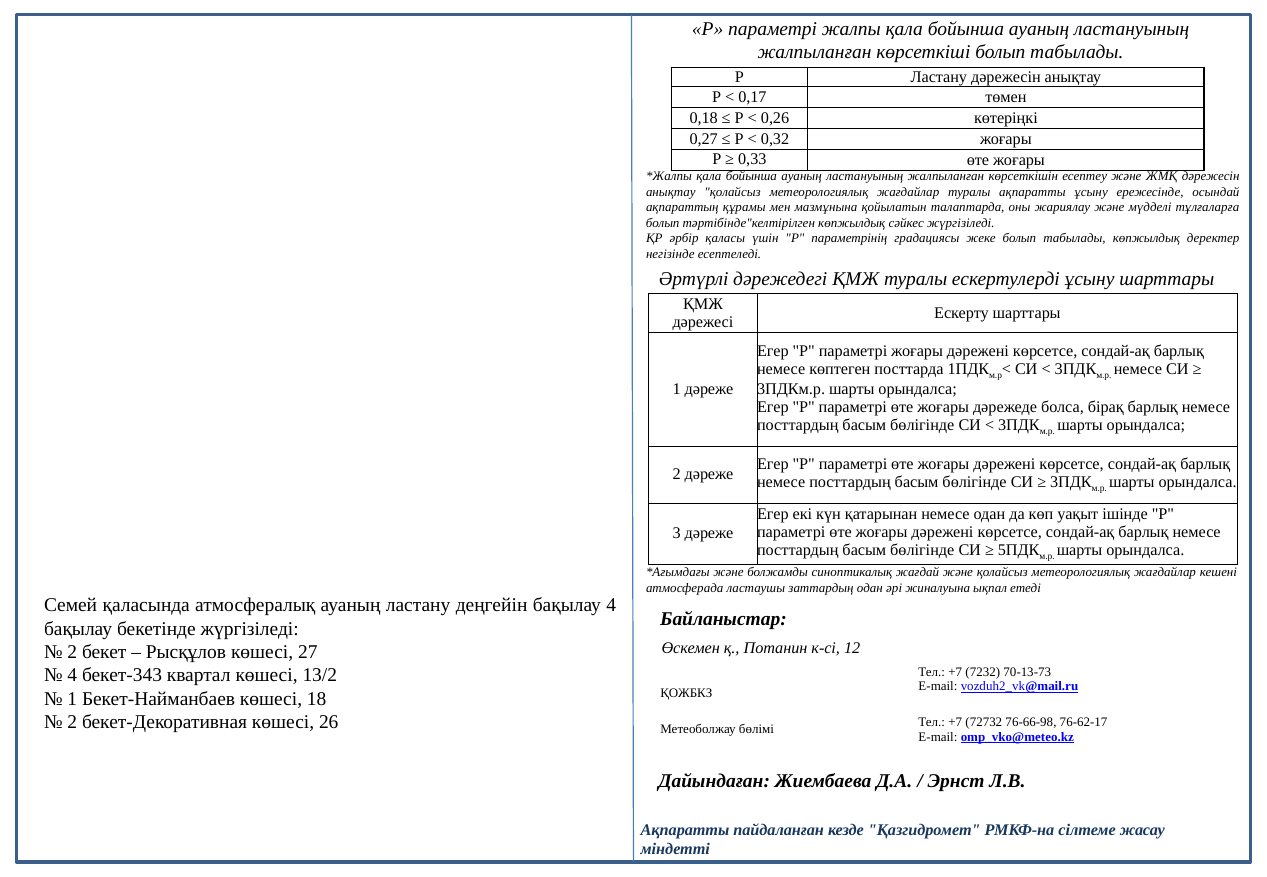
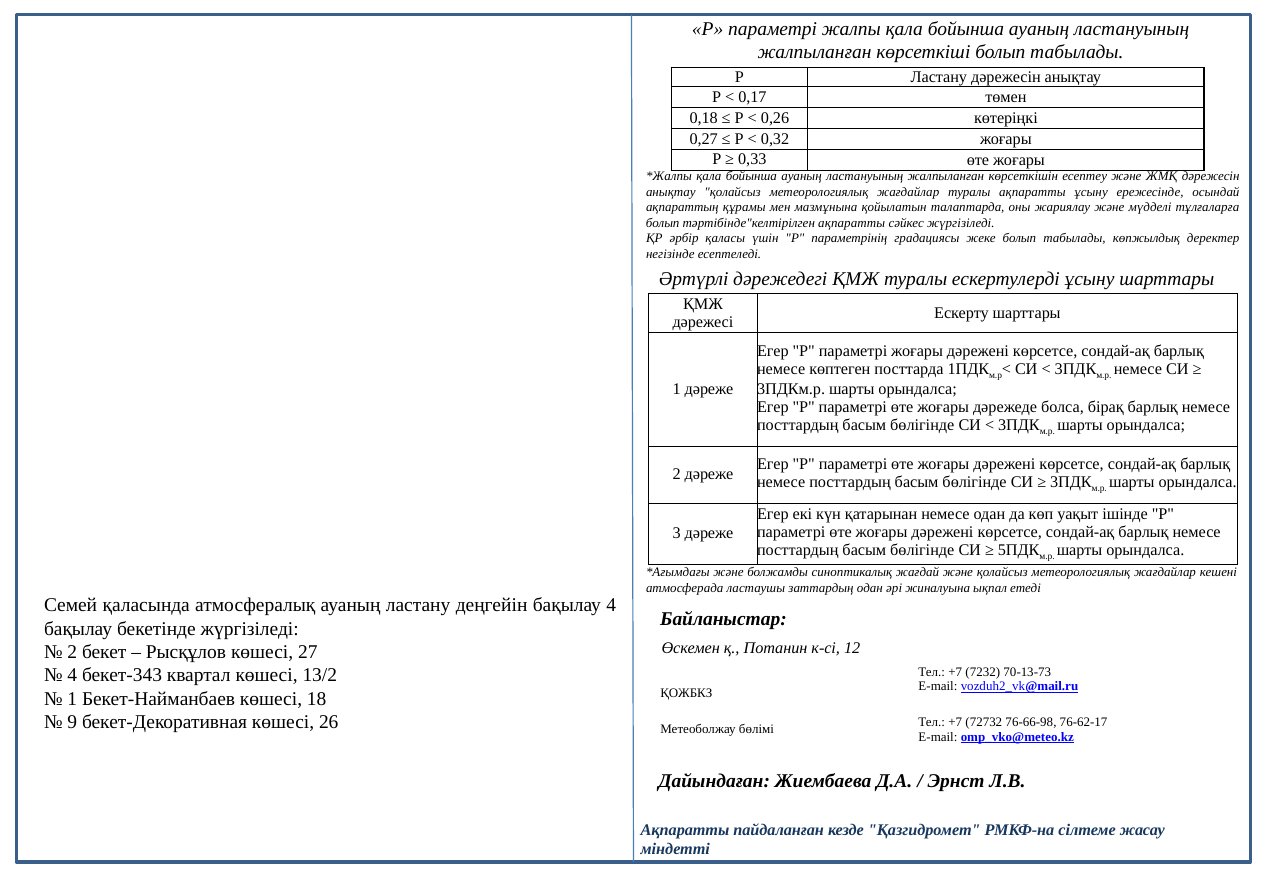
тәртібінде"келтірілген көпжылдық: көпжылдық -> ақпаратты (852, 223)
2: 2 -> 9 (72, 722)
